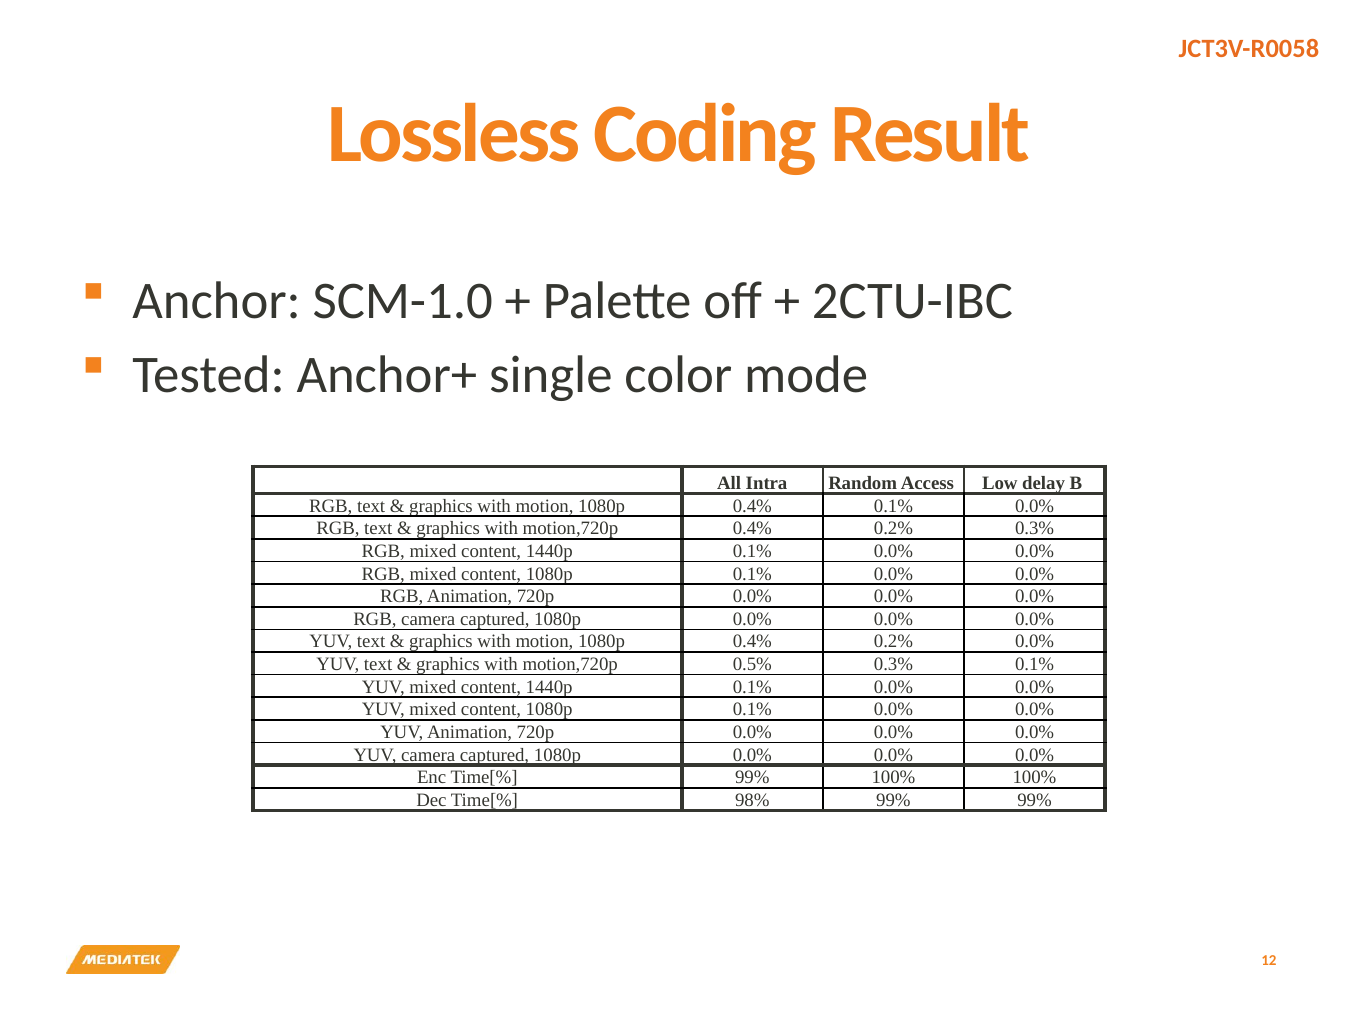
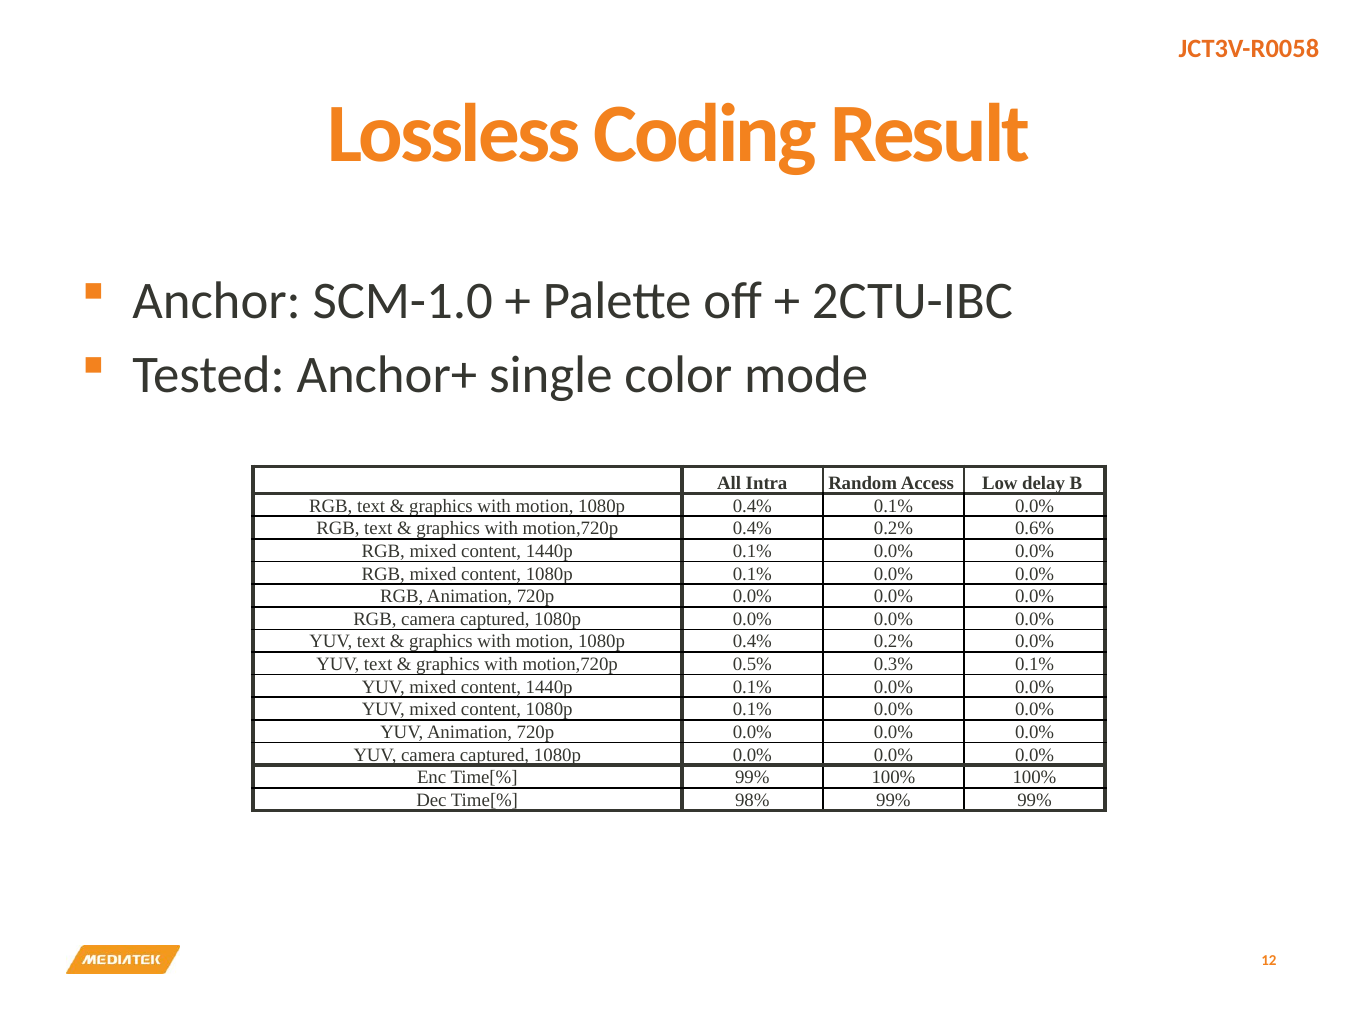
0.2% 0.3%: 0.3% -> 0.6% (1035, 528)
